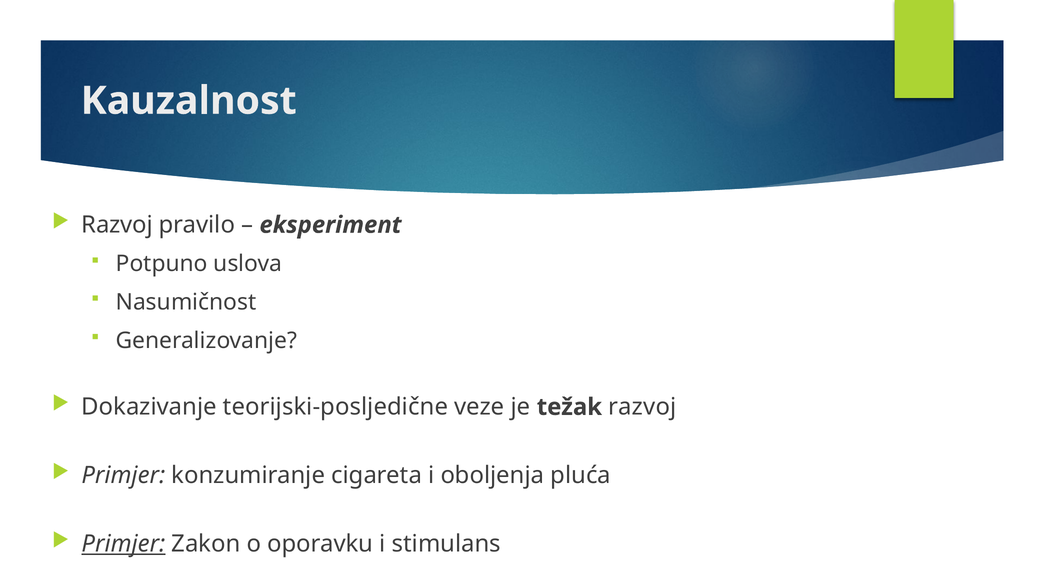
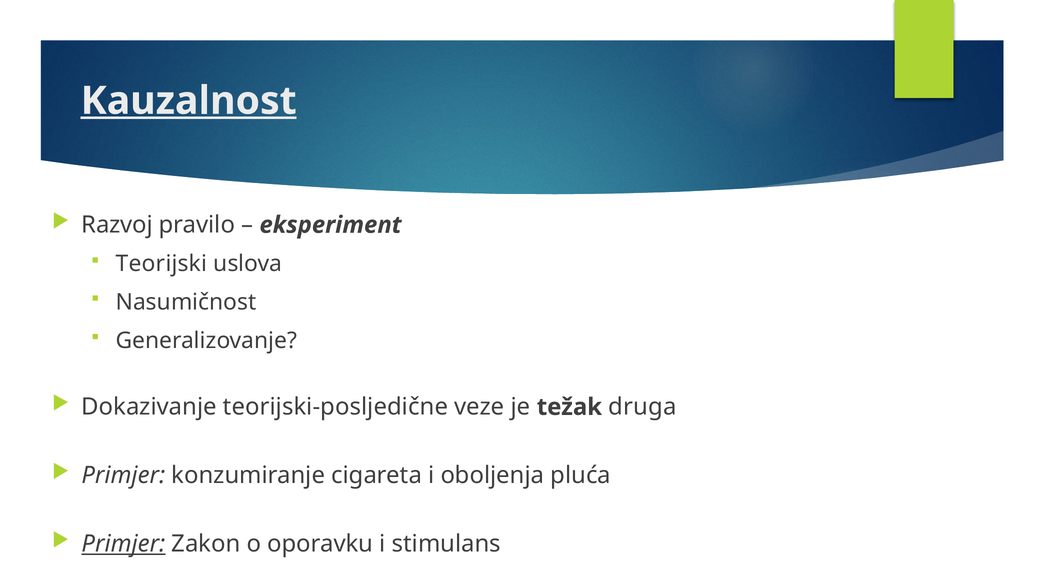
Kauzalnost underline: none -> present (189, 101)
Potpuno: Potpuno -> Teorijski (162, 264)
težak razvoj: razvoj -> druga (642, 407)
